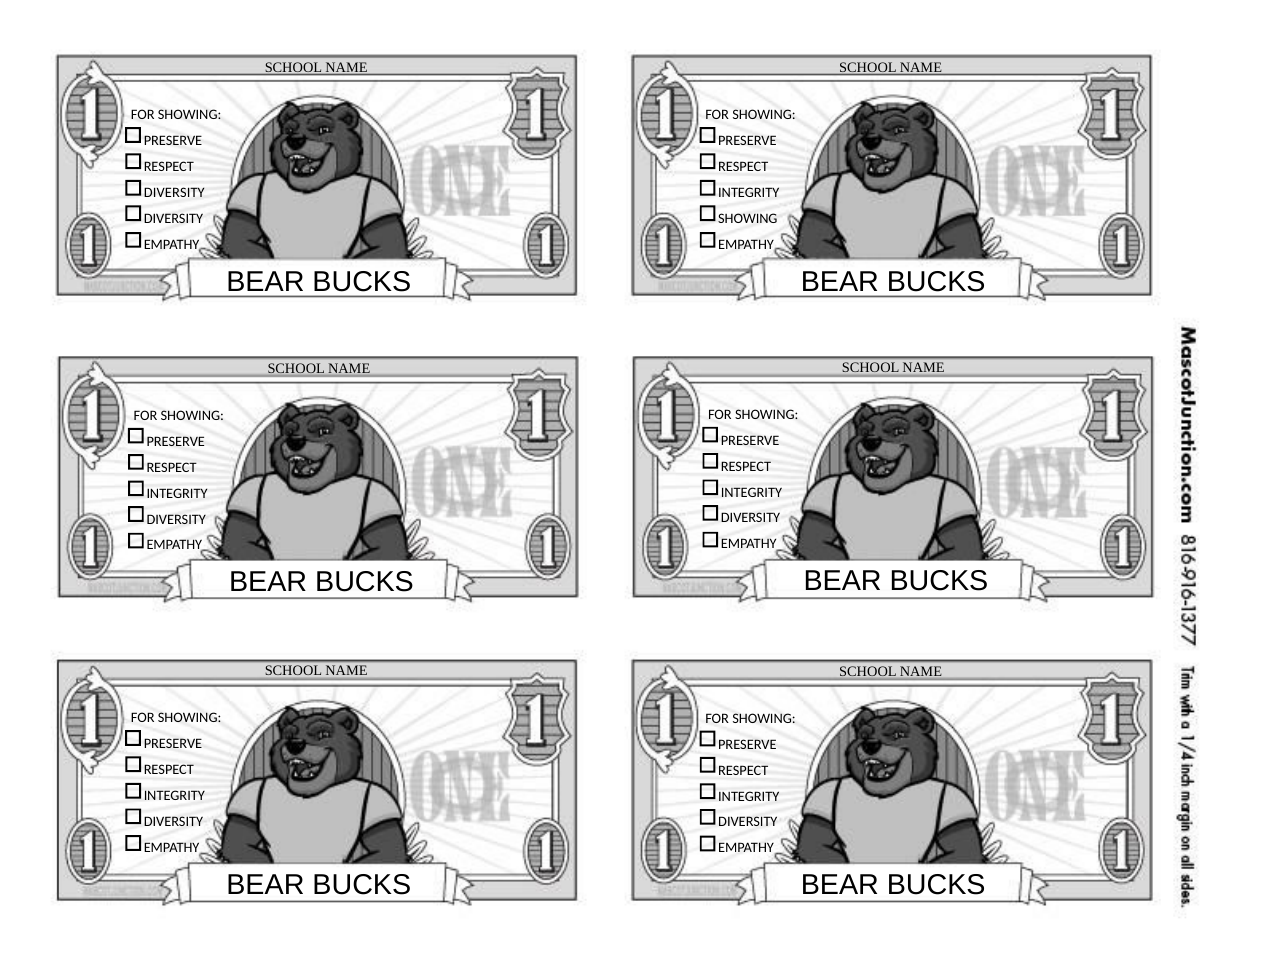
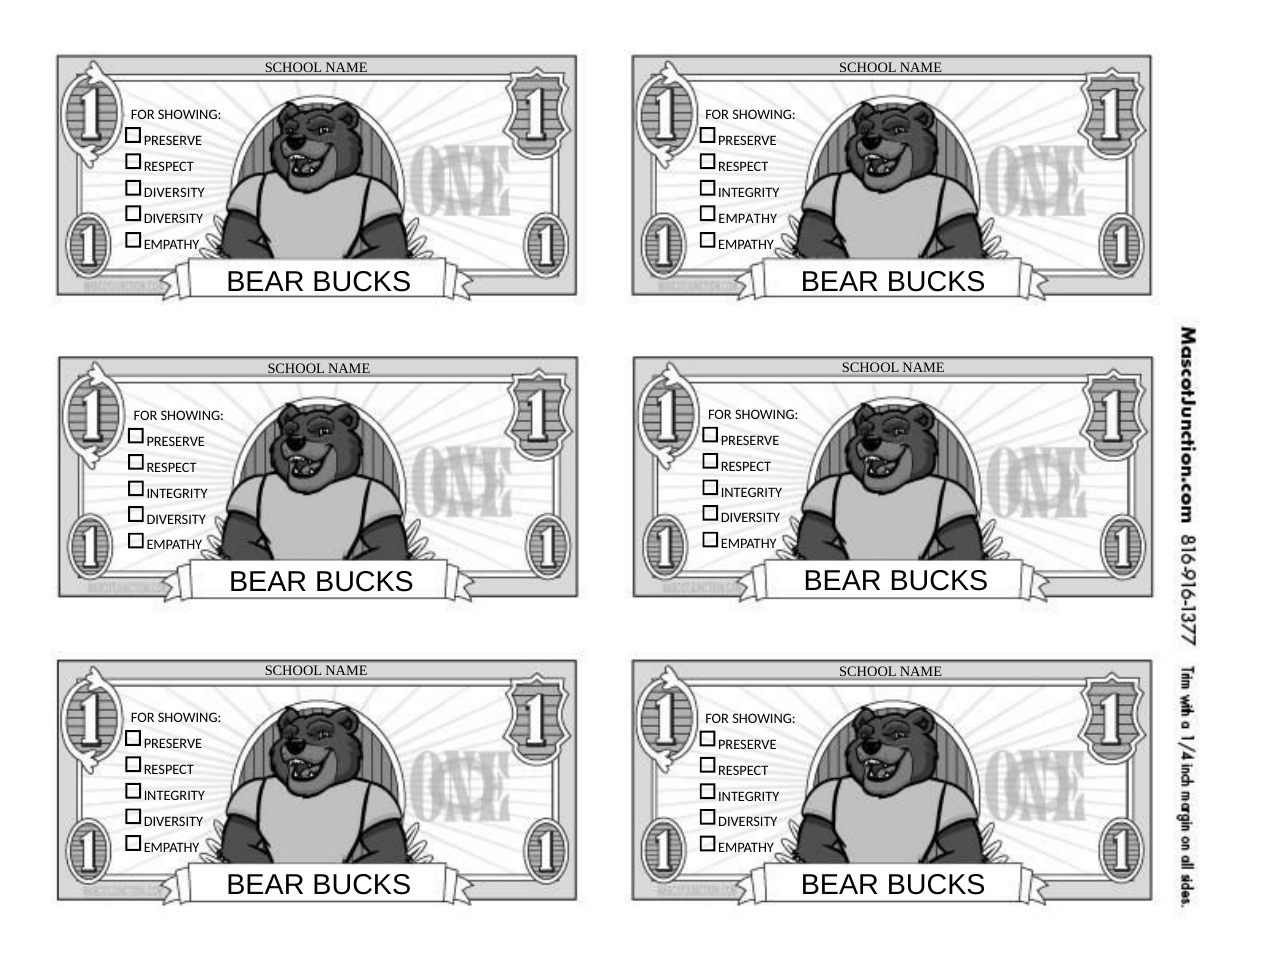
SHOWING: SHOWING -> EMPATHY (748, 219)
